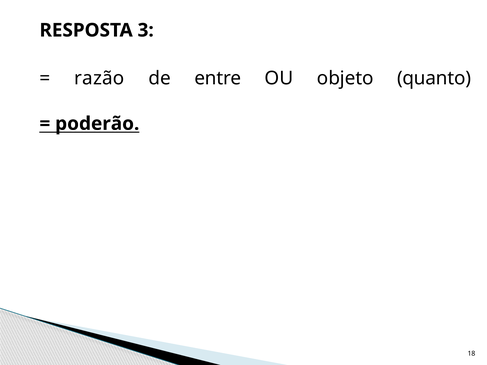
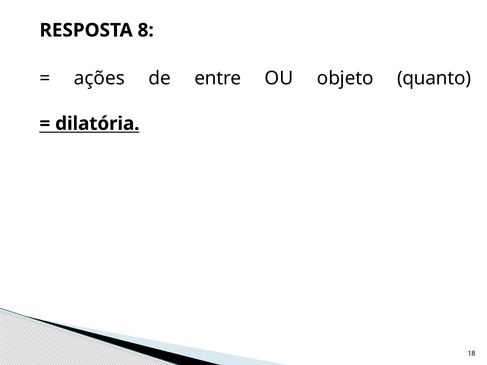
3: 3 -> 8 (146, 30)
razão: razão -> ações (99, 78)
poderão: poderão -> dilatória (97, 124)
